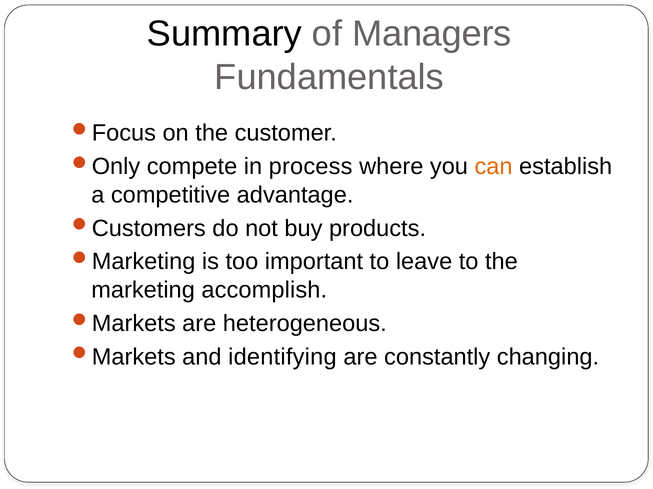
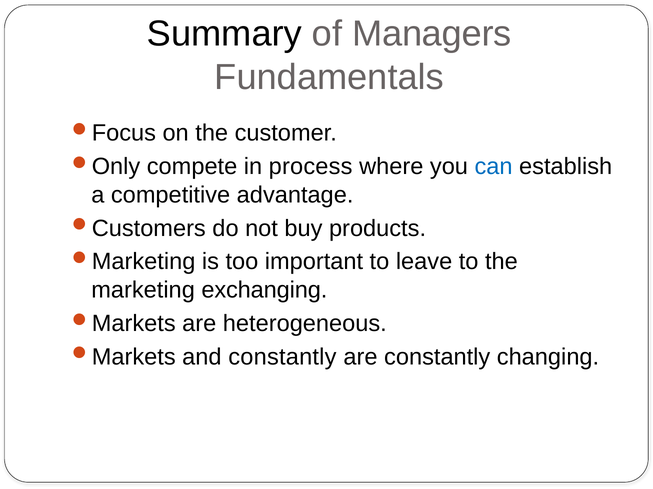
can colour: orange -> blue (494, 167)
accomplish: accomplish -> exchanging (264, 290)
and identifying: identifying -> constantly (282, 357)
